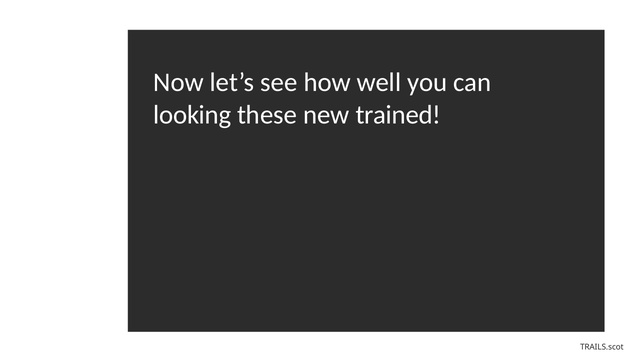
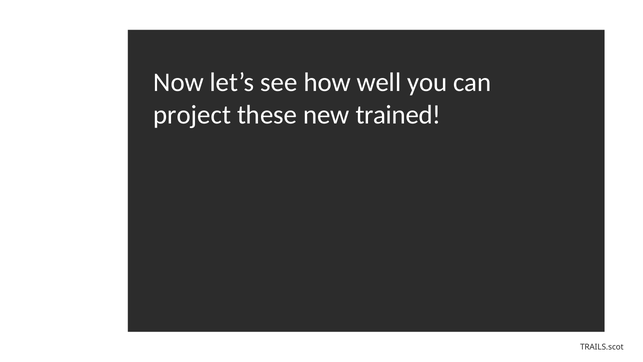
looking: looking -> project (192, 115)
